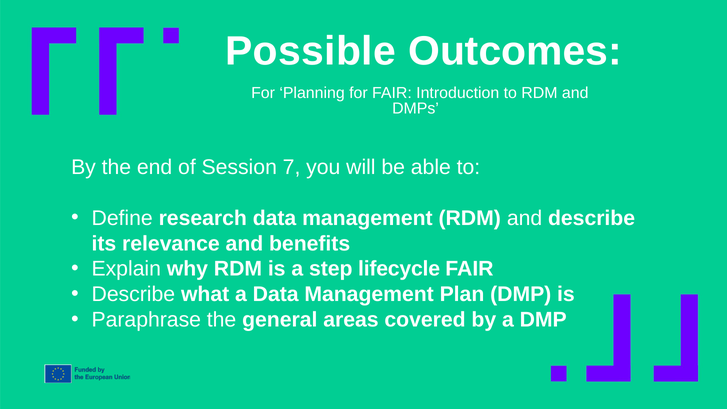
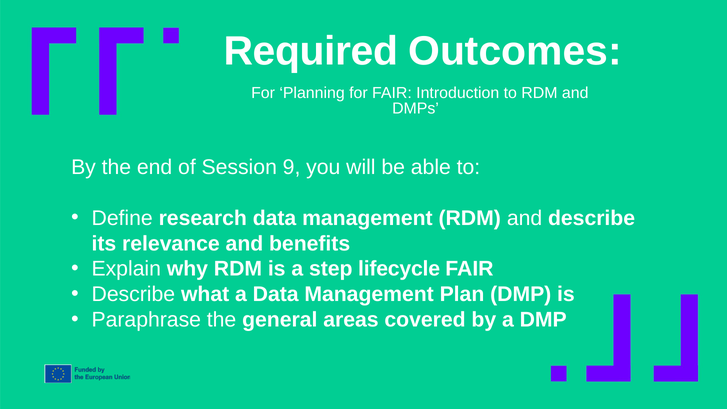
Possible: Possible -> Required (311, 51)
7: 7 -> 9 (292, 167)
